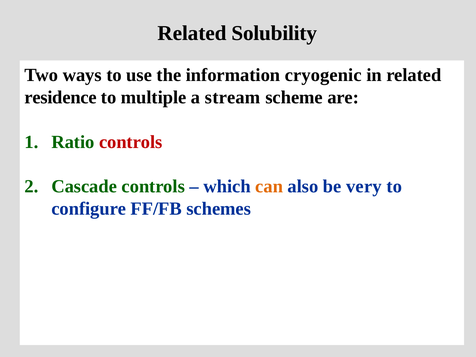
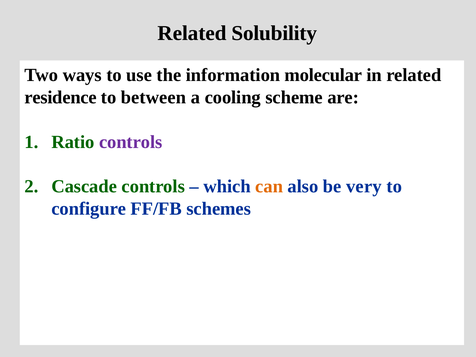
cryogenic: cryogenic -> molecular (323, 75)
multiple: multiple -> between (154, 97)
stream: stream -> cooling (233, 97)
controls colour: red -> purple (131, 142)
